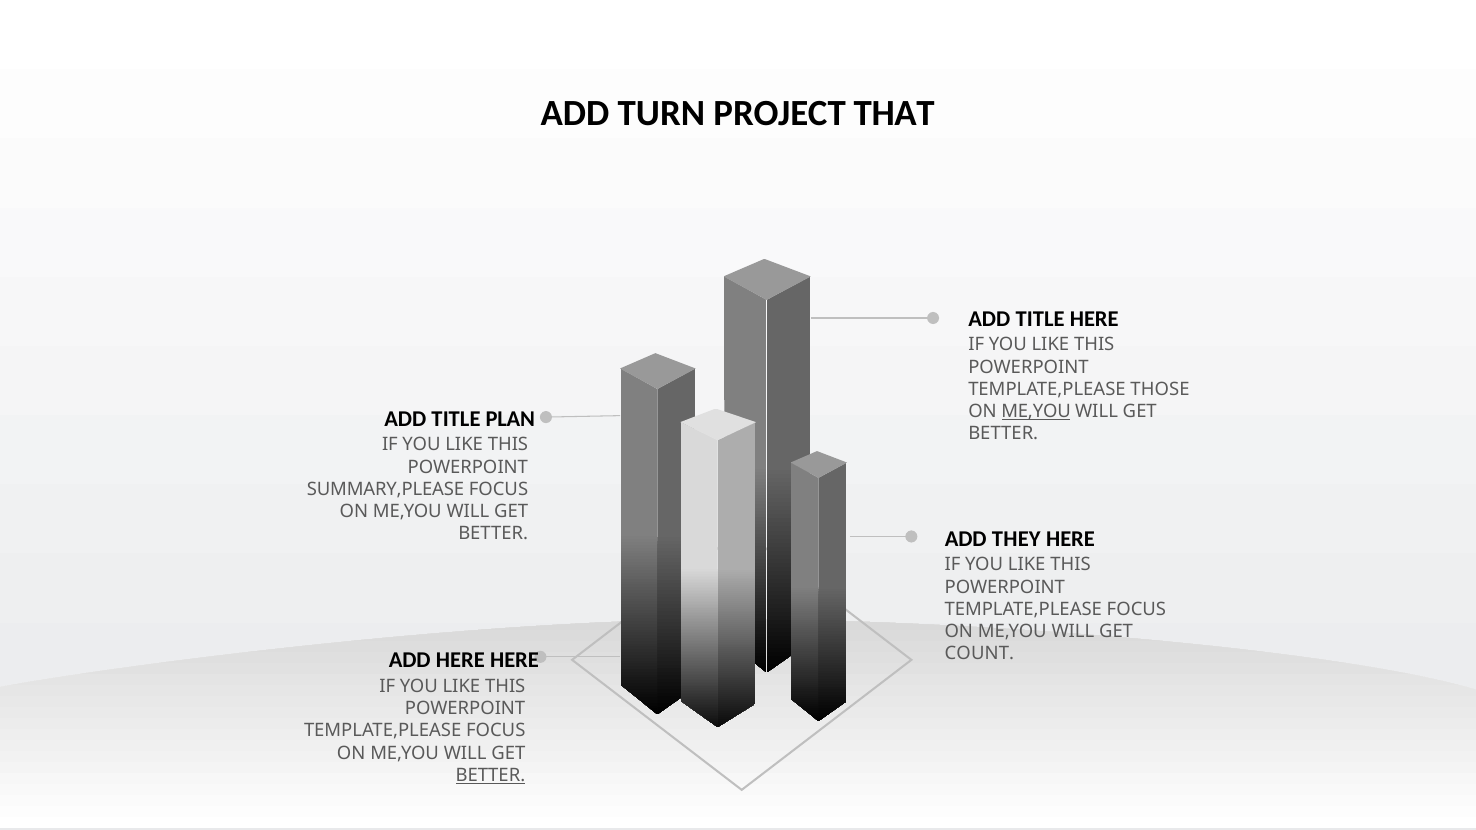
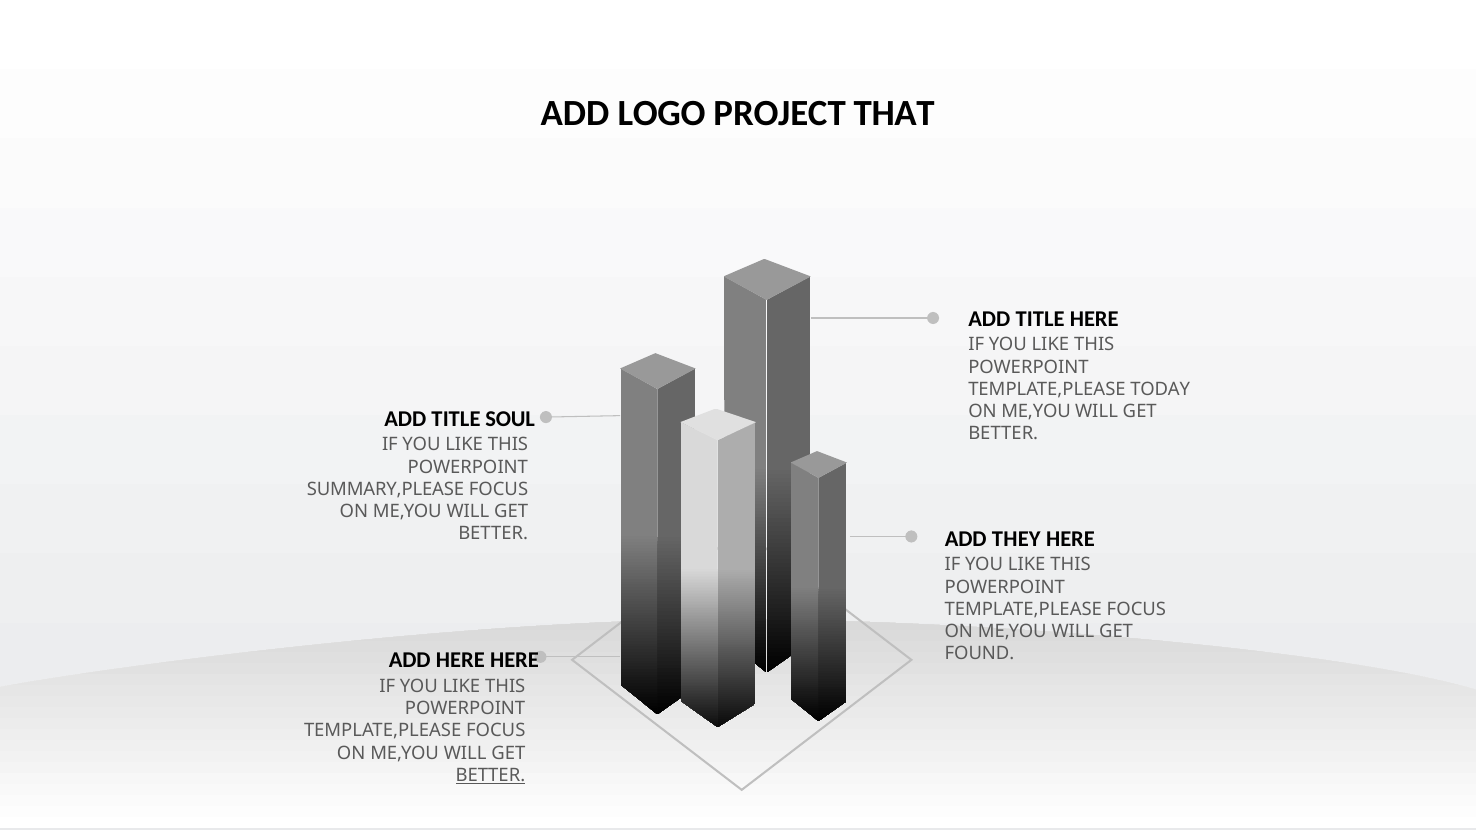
TURN: TURN -> LOGO (662, 114)
THOSE: THOSE -> TODAY (1160, 389)
ME,YOU underline: present -> none (1036, 411)
PLAN: PLAN -> SOUL (510, 419)
COUNT: COUNT -> FOUND (980, 654)
